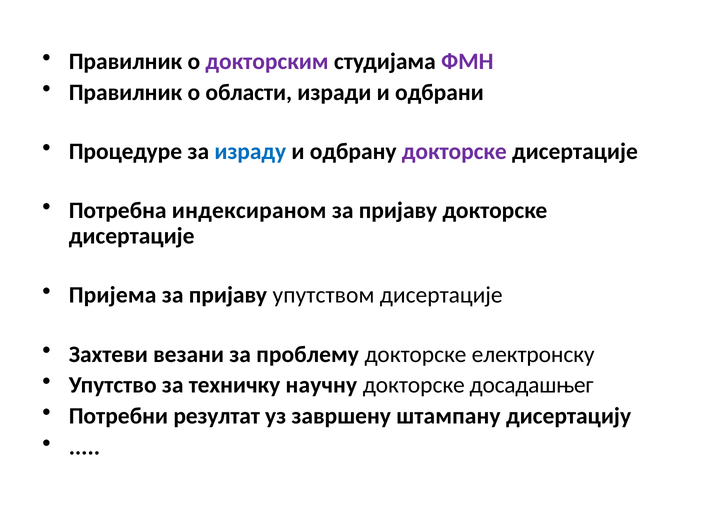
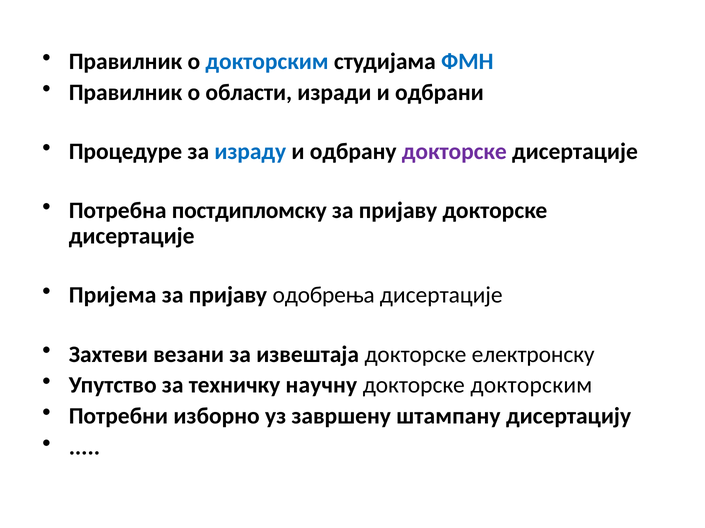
докторским colour: purple -> blue (267, 62)
ФМН colour: purple -> blue (467, 62)
индексираном: индексираном -> постдипломску (249, 211)
упутством: упутством -> одобрења (324, 296)
проблему: проблему -> извештаја (308, 355)
докторске досадашњег: досадашњег -> докторским (531, 386)
резултат: резултат -> изборно (217, 417)
